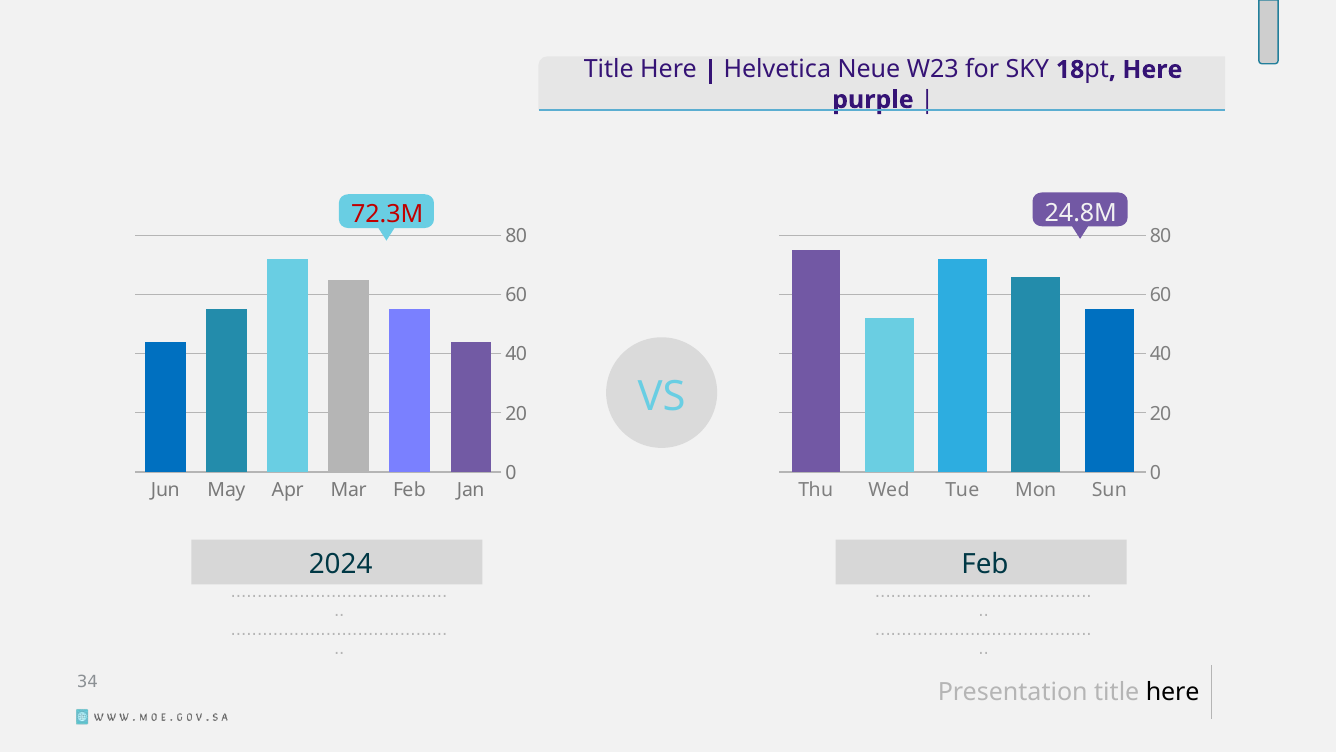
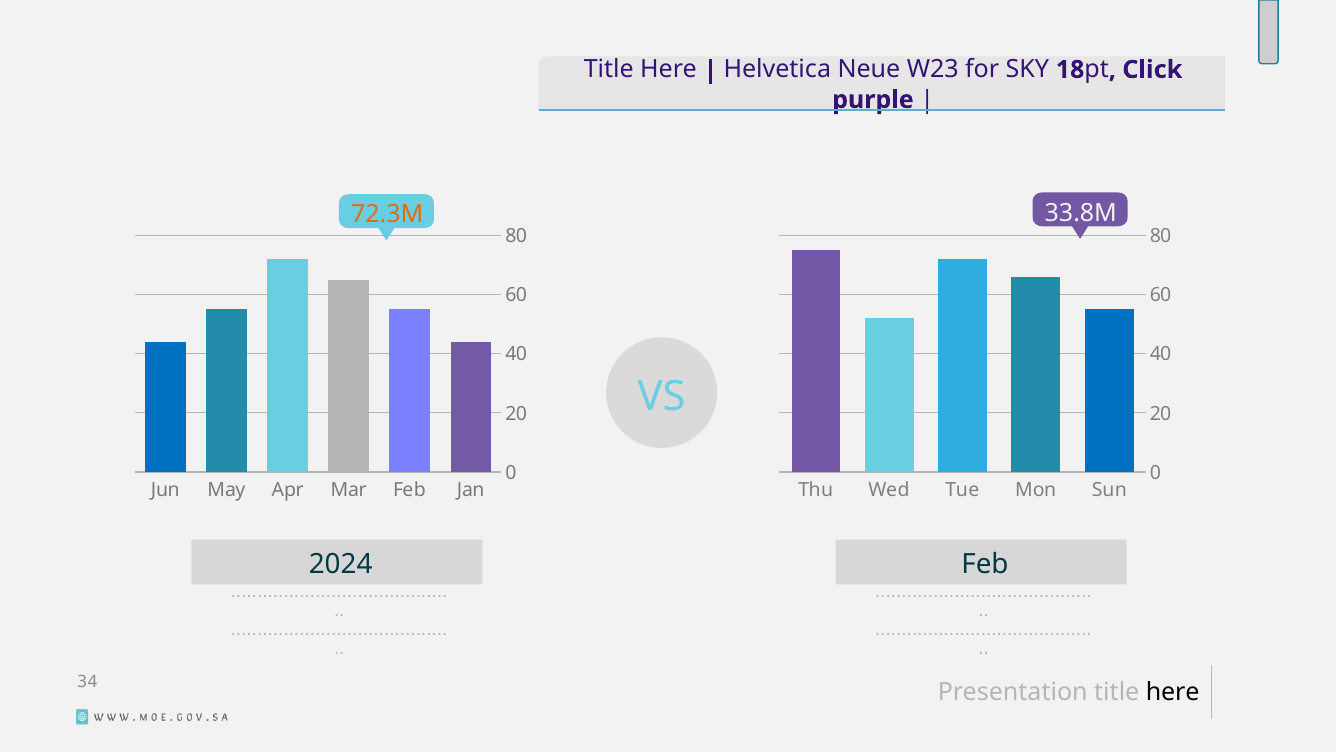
Here: Here -> Click (1152, 70)
24.8M: 24.8M -> 33.8M (1081, 213)
72.3M colour: red -> orange (387, 215)
